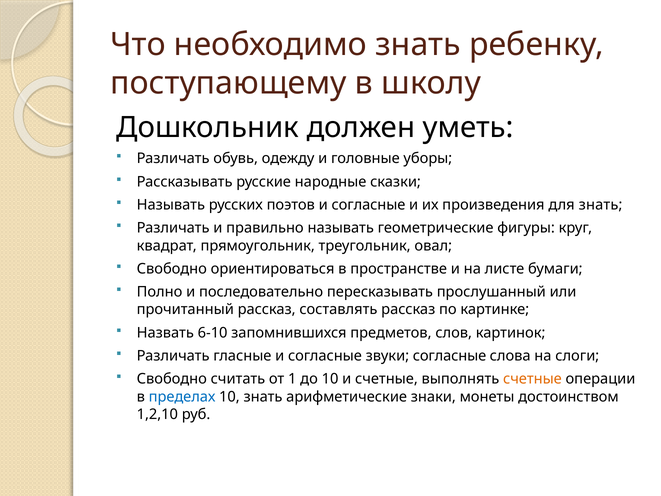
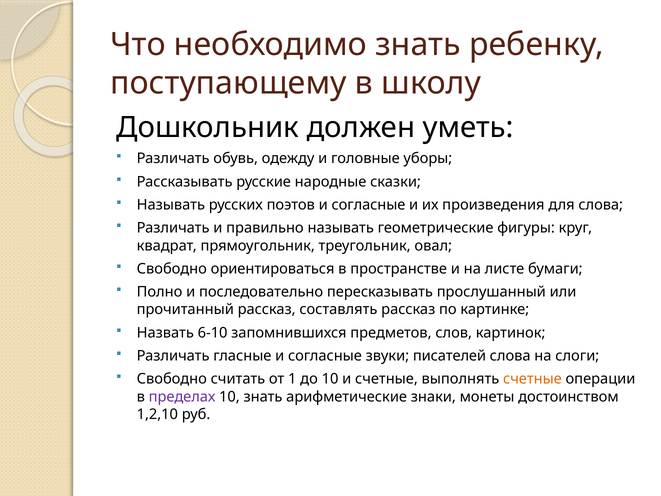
для знать: знать -> слова (601, 205)
звуки согласные: согласные -> писателей (450, 356)
пределах colour: blue -> purple (182, 396)
